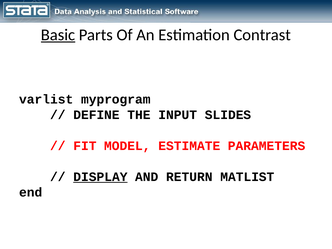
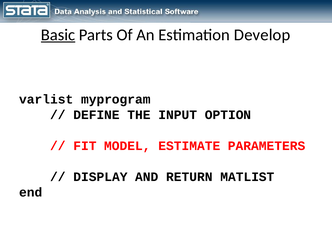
Contrast: Contrast -> Develop (262, 35)
SLIDES: SLIDES -> OPTION (228, 115)
DISPLAY underline: present -> none (100, 177)
